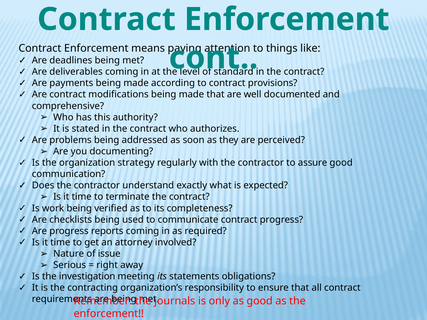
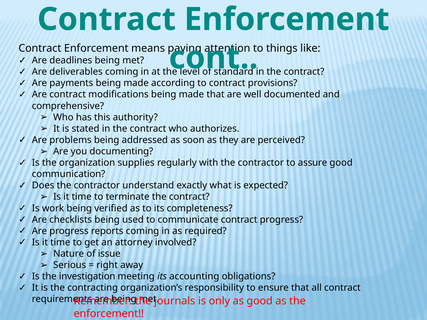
strategy: strategy -> supplies (136, 163)
statements: statements -> accounting (194, 277)
